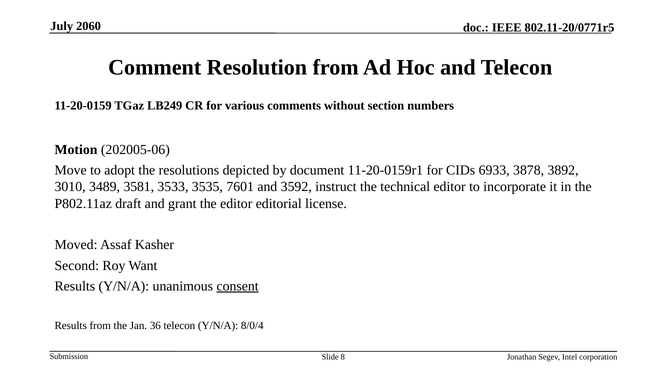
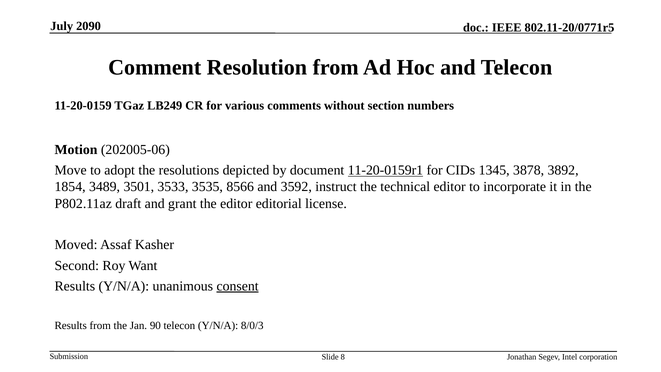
2060: 2060 -> 2090 (89, 26)
11-20-0159r1 underline: none -> present (385, 170)
6933: 6933 -> 1345 (494, 170)
3010: 3010 -> 1854 (70, 187)
3581: 3581 -> 3501 (139, 187)
7601: 7601 -> 8566 (240, 187)
36: 36 -> 90 (155, 326)
8/0/4: 8/0/4 -> 8/0/3 (252, 326)
